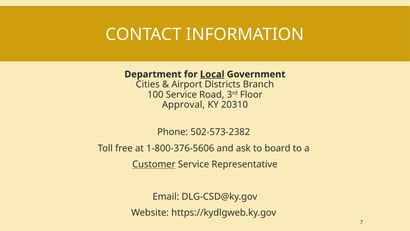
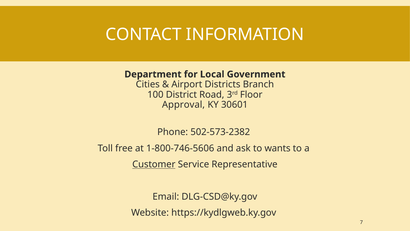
Local underline: present -> none (212, 74)
100 Service: Service -> District (181, 94)
20310: 20310 -> 30601 (235, 105)
1-800-376-5606: 1-800-376-5606 -> 1-800-746-5606 (180, 148)
board: board -> wants (278, 148)
